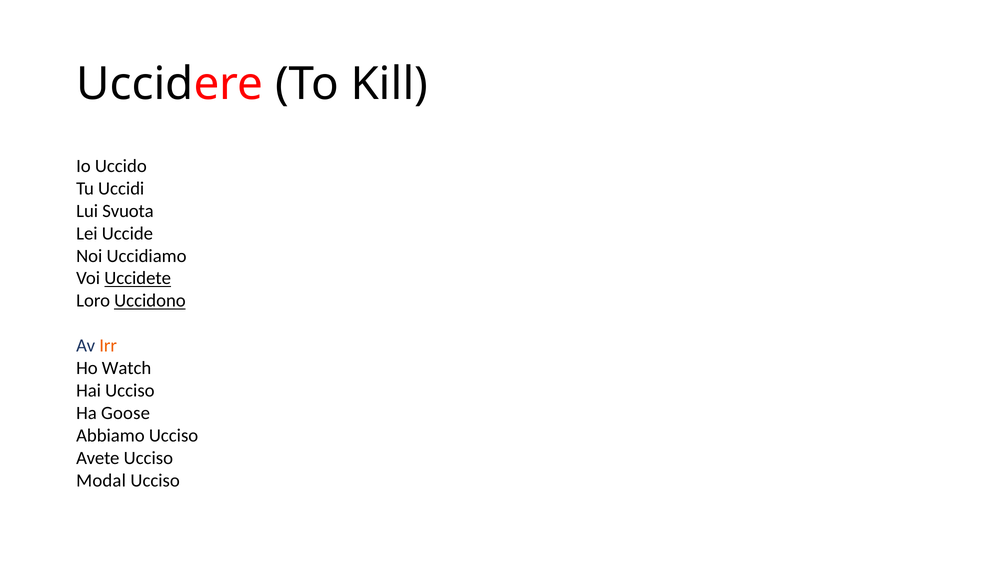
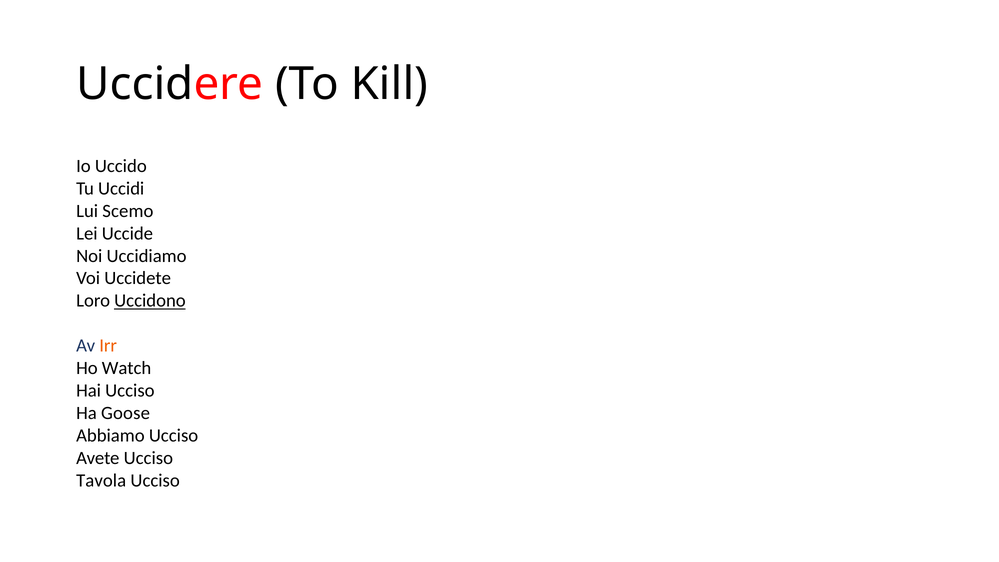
Svuota: Svuota -> Scemo (128, 211)
Uccidete underline: present -> none (138, 278)
Modal: Modal -> Tavola (101, 481)
